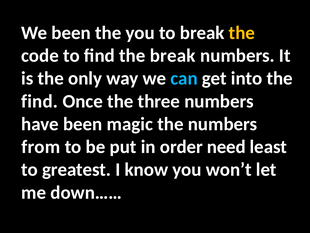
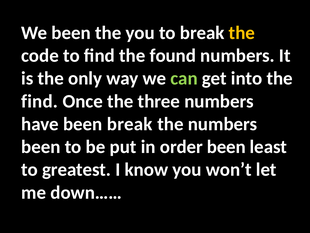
the break: break -> found (173, 56)
can colour: light blue -> light green (184, 78)
been magic: magic -> break (130, 124)
from: from -> been (41, 147)
order need: need -> been (226, 147)
